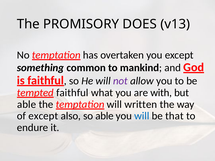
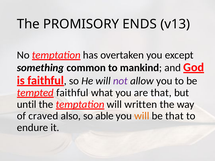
DOES: DOES -> ENDS (140, 24)
are with: with -> that (161, 93)
able: able -> until (27, 104)
of except: except -> craved (43, 116)
will colour: blue -> orange (142, 116)
